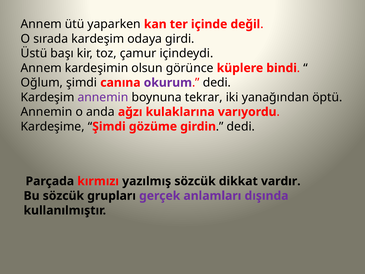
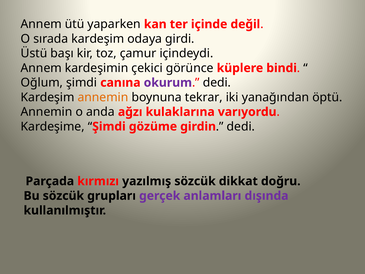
olsun: olsun -> çekici (147, 68)
annemin colour: purple -> orange (103, 97)
vardır: vardır -> doğru (281, 181)
